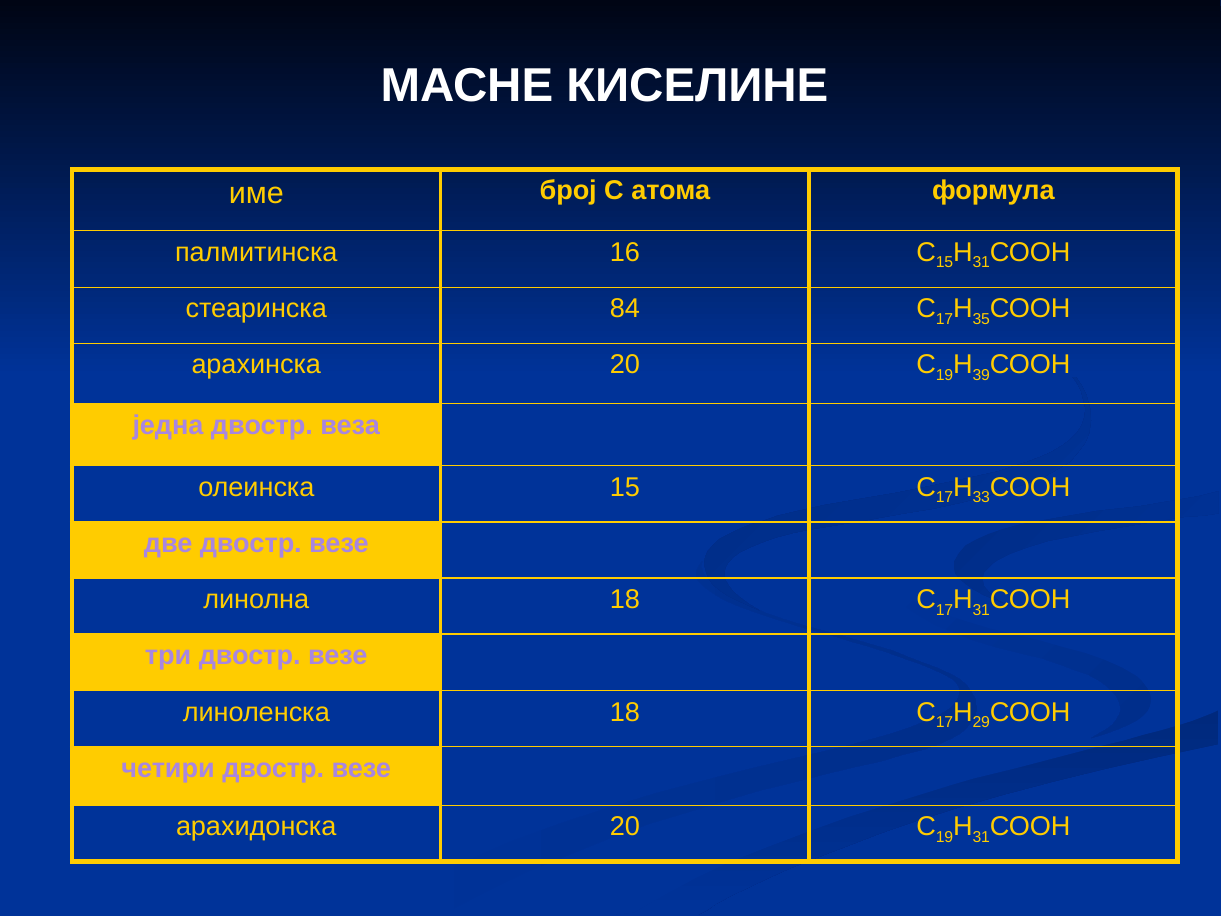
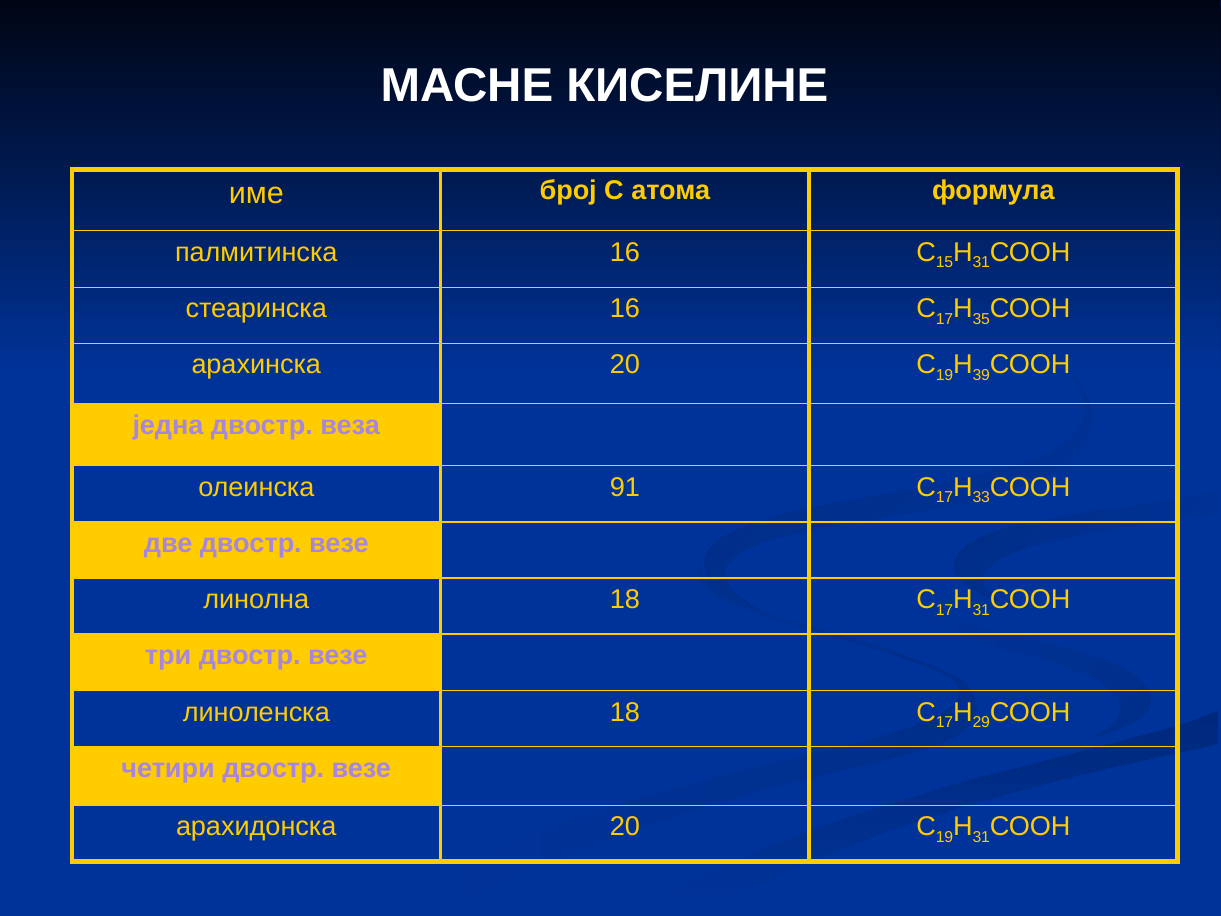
стеaринска 84: 84 -> 16 (625, 309)
олеинска 15: 15 -> 91 (625, 487)
